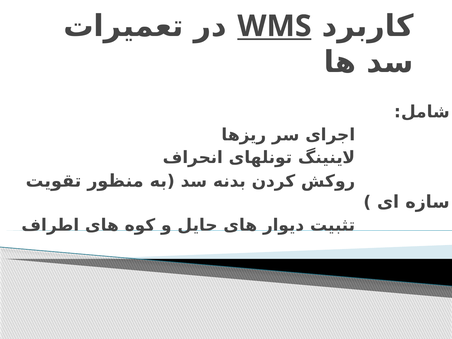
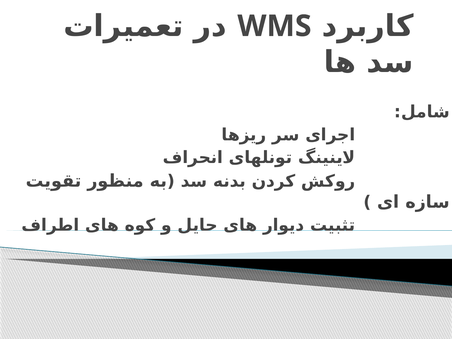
WMS underline: present -> none (274, 26)
